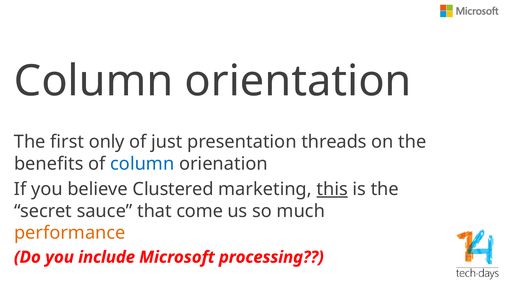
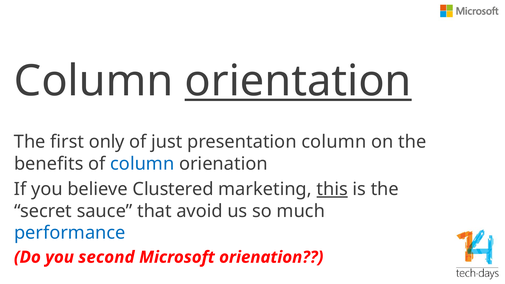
orientation underline: none -> present (298, 81)
presentation threads: threads -> column (334, 142)
come: come -> avoid (200, 211)
performance colour: orange -> blue (70, 233)
include: include -> second (106, 257)
Microsoft processing: processing -> orienation (271, 257)
